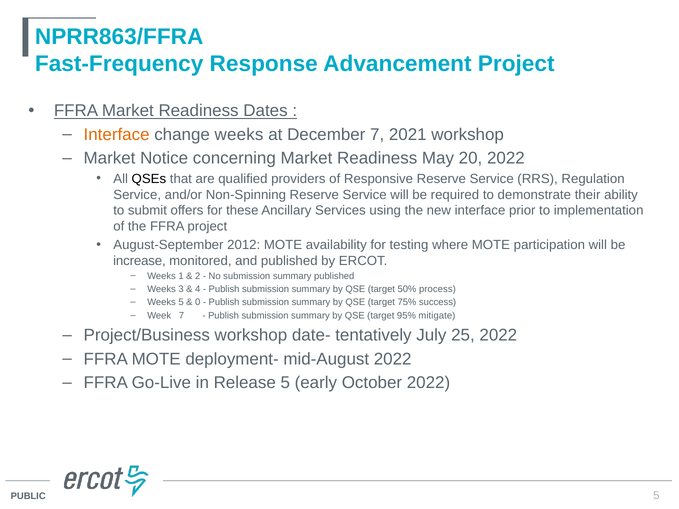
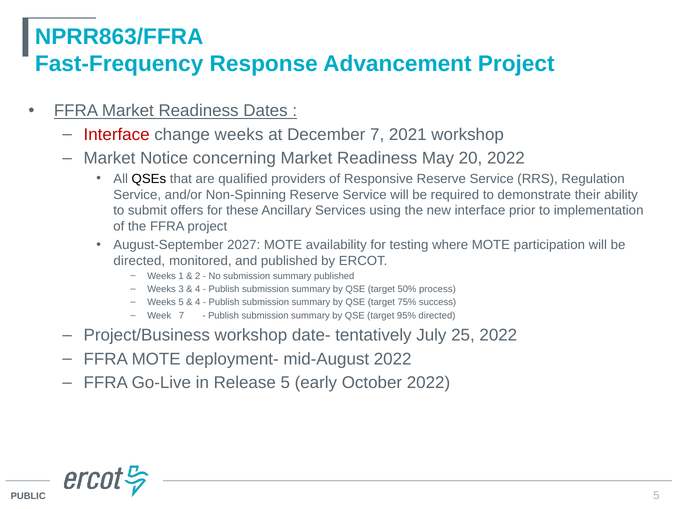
Interface colour: orange -> red (117, 135)
2012: 2012 -> 2027 (244, 245)
increase: increase -> directed (139, 261)
0: 0 -> 4 (198, 303)
95% mitigate: mitigate -> directed (437, 316)
